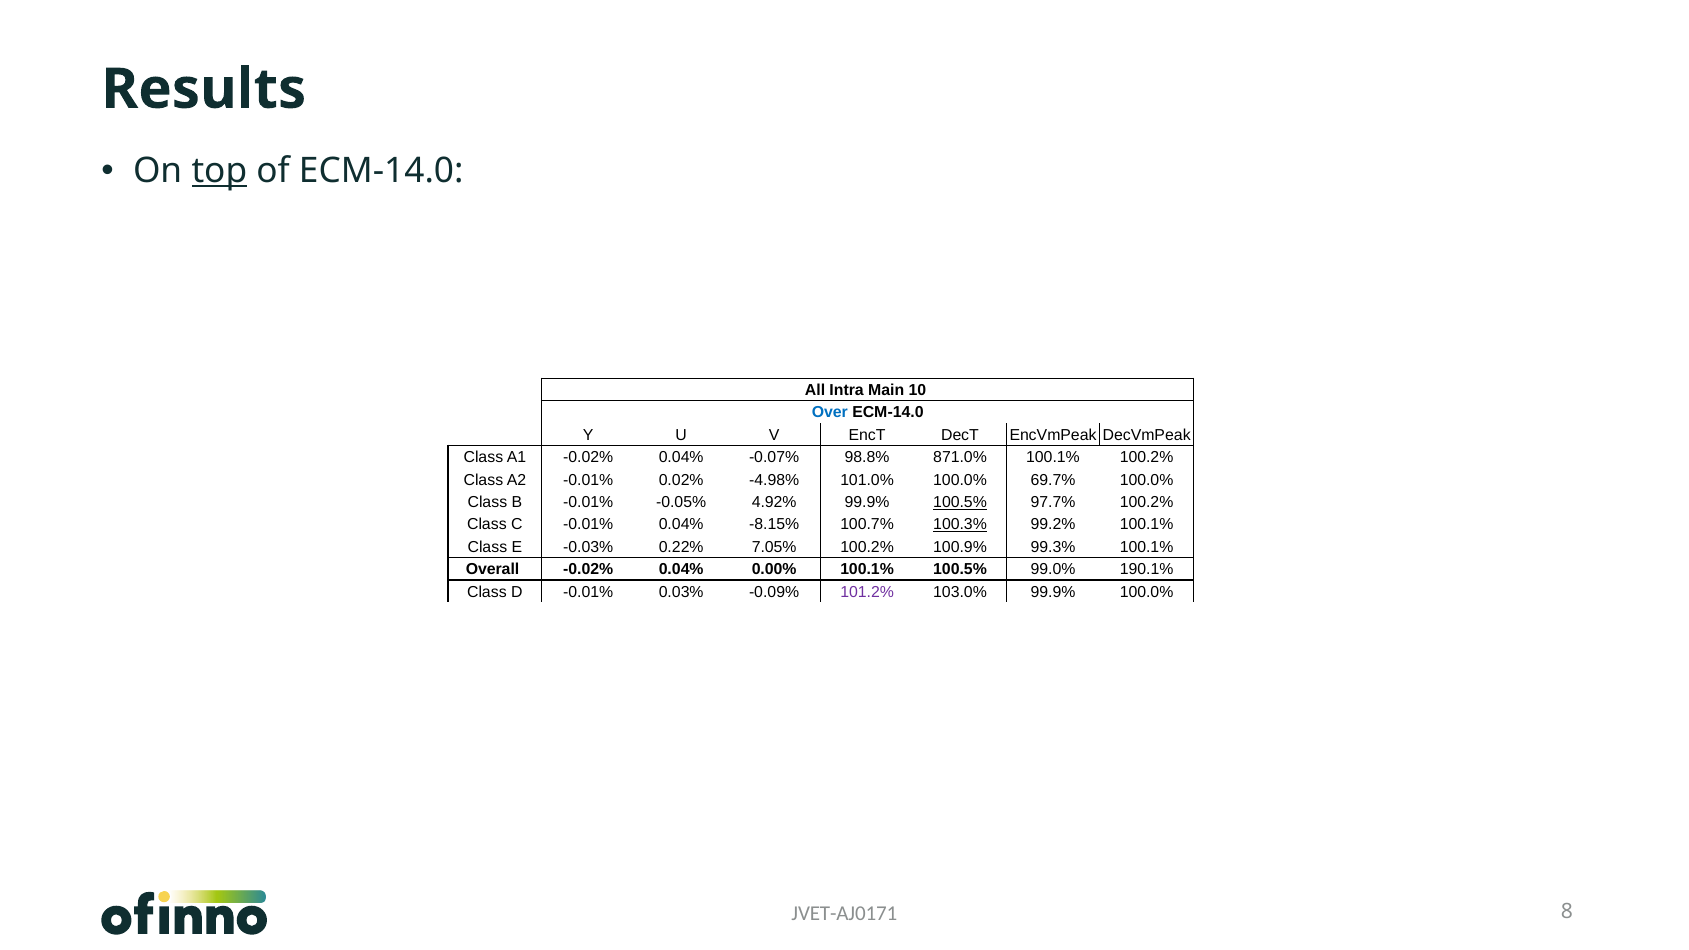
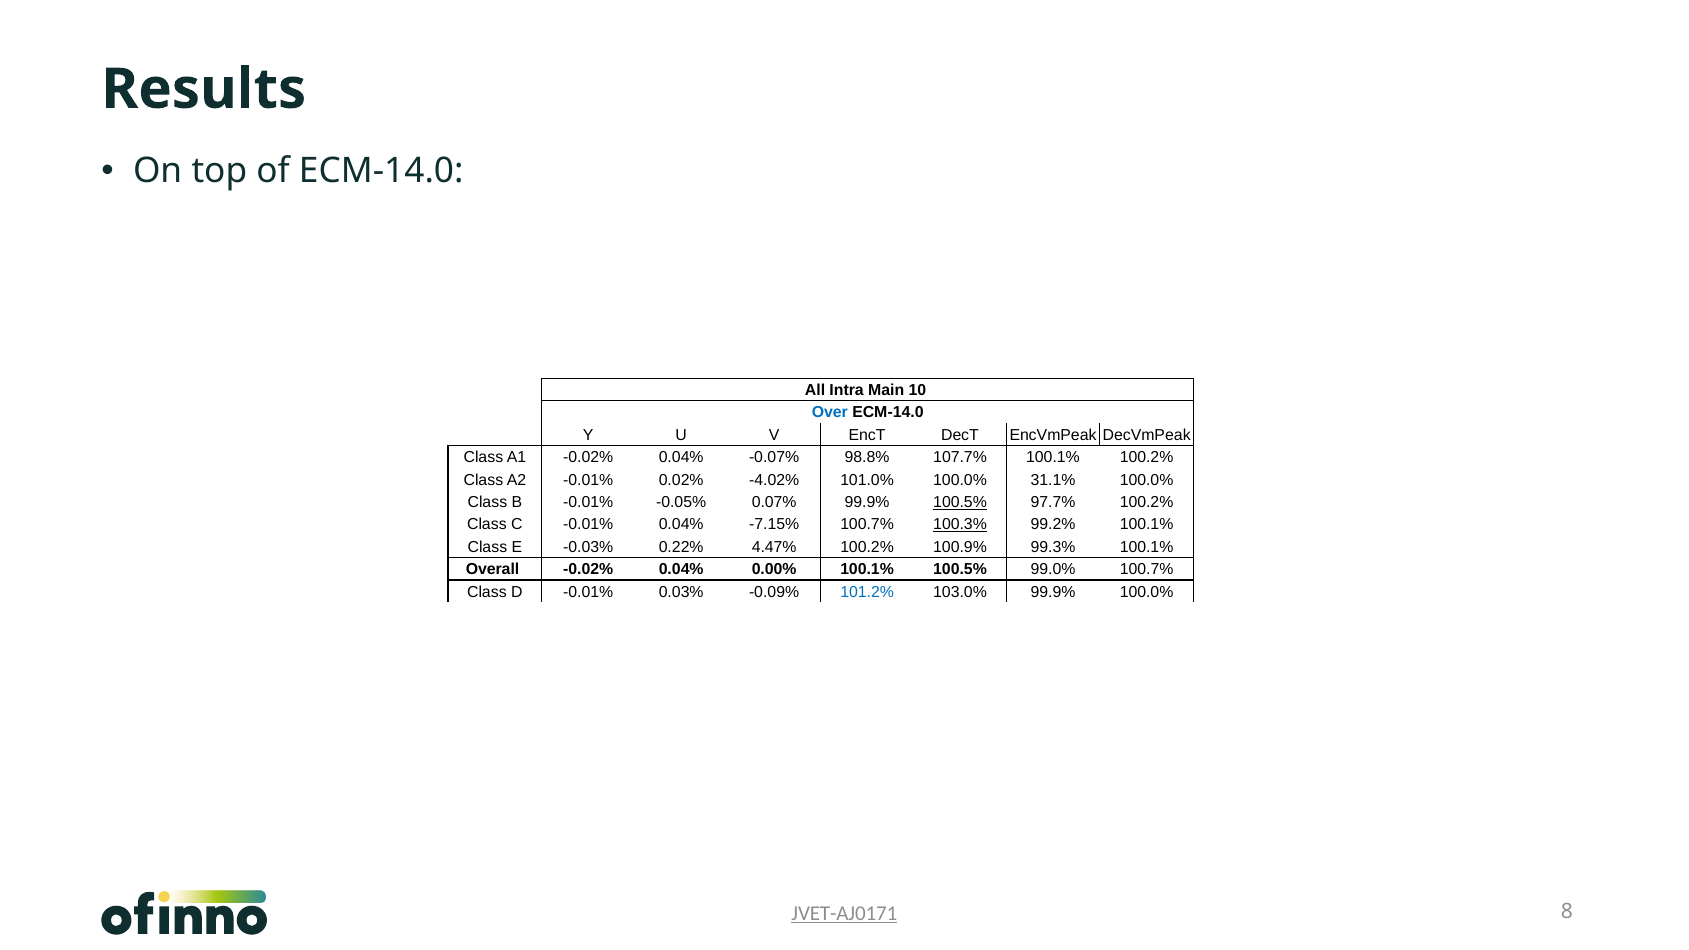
top underline: present -> none (219, 171)
871.0%: 871.0% -> 107.7% (960, 458)
-4.98%: -4.98% -> -4.02% (774, 480)
69.7%: 69.7% -> 31.1% (1053, 480)
4.92%: 4.92% -> 0.07% (774, 502)
-8.15%: -8.15% -> -7.15% (774, 525)
7.05%: 7.05% -> 4.47% (774, 547)
99.0% 190.1%: 190.1% -> 100.7% (1147, 569)
101.2% colour: purple -> blue (867, 592)
JVET-AJ0171 underline: none -> present (844, 913)
